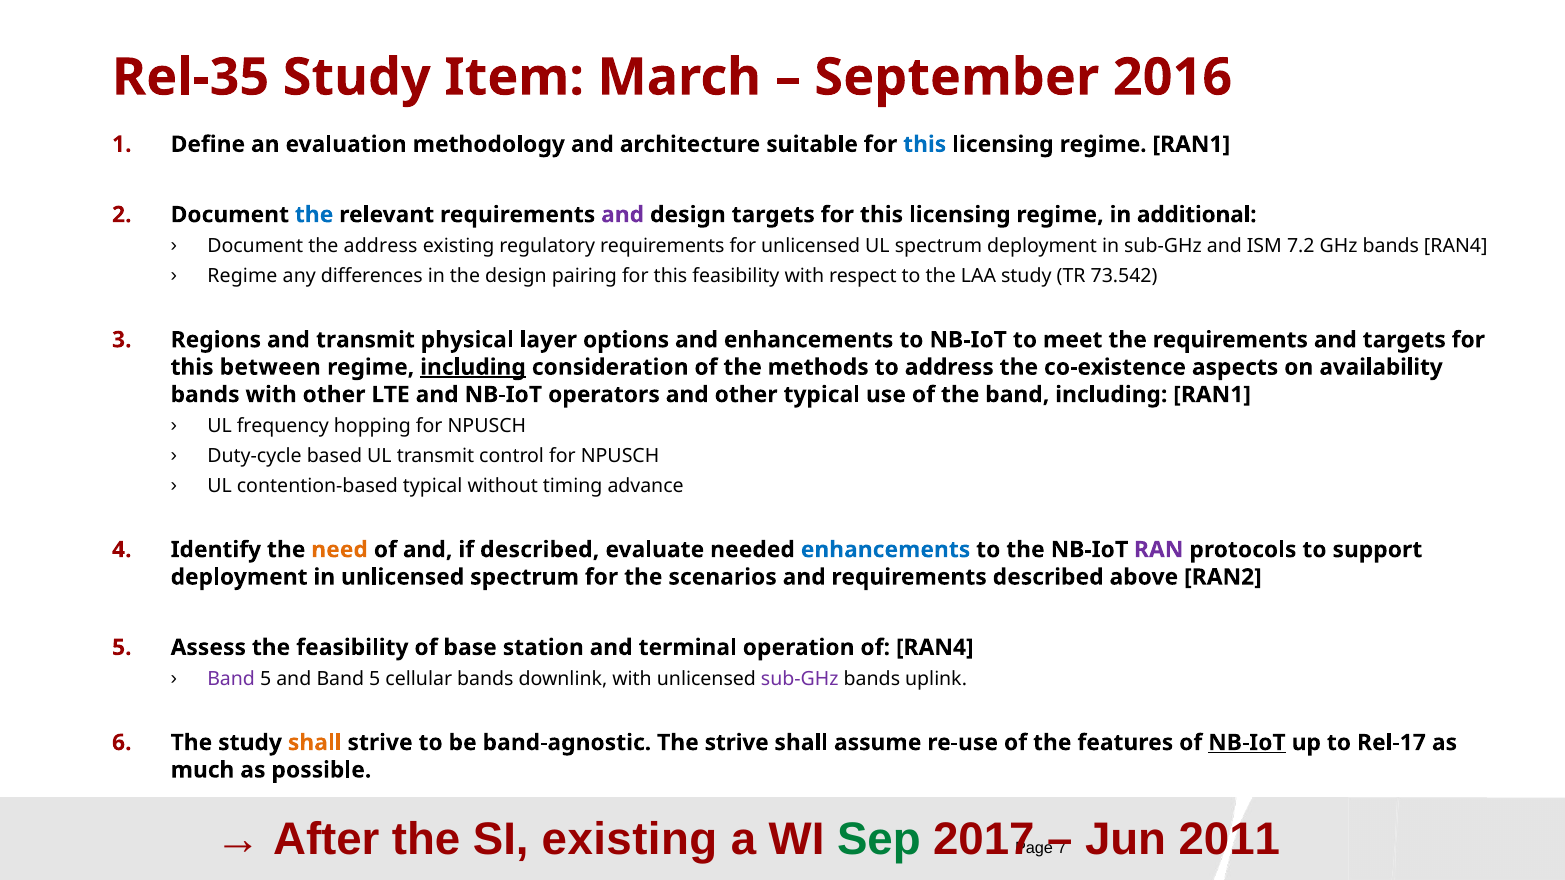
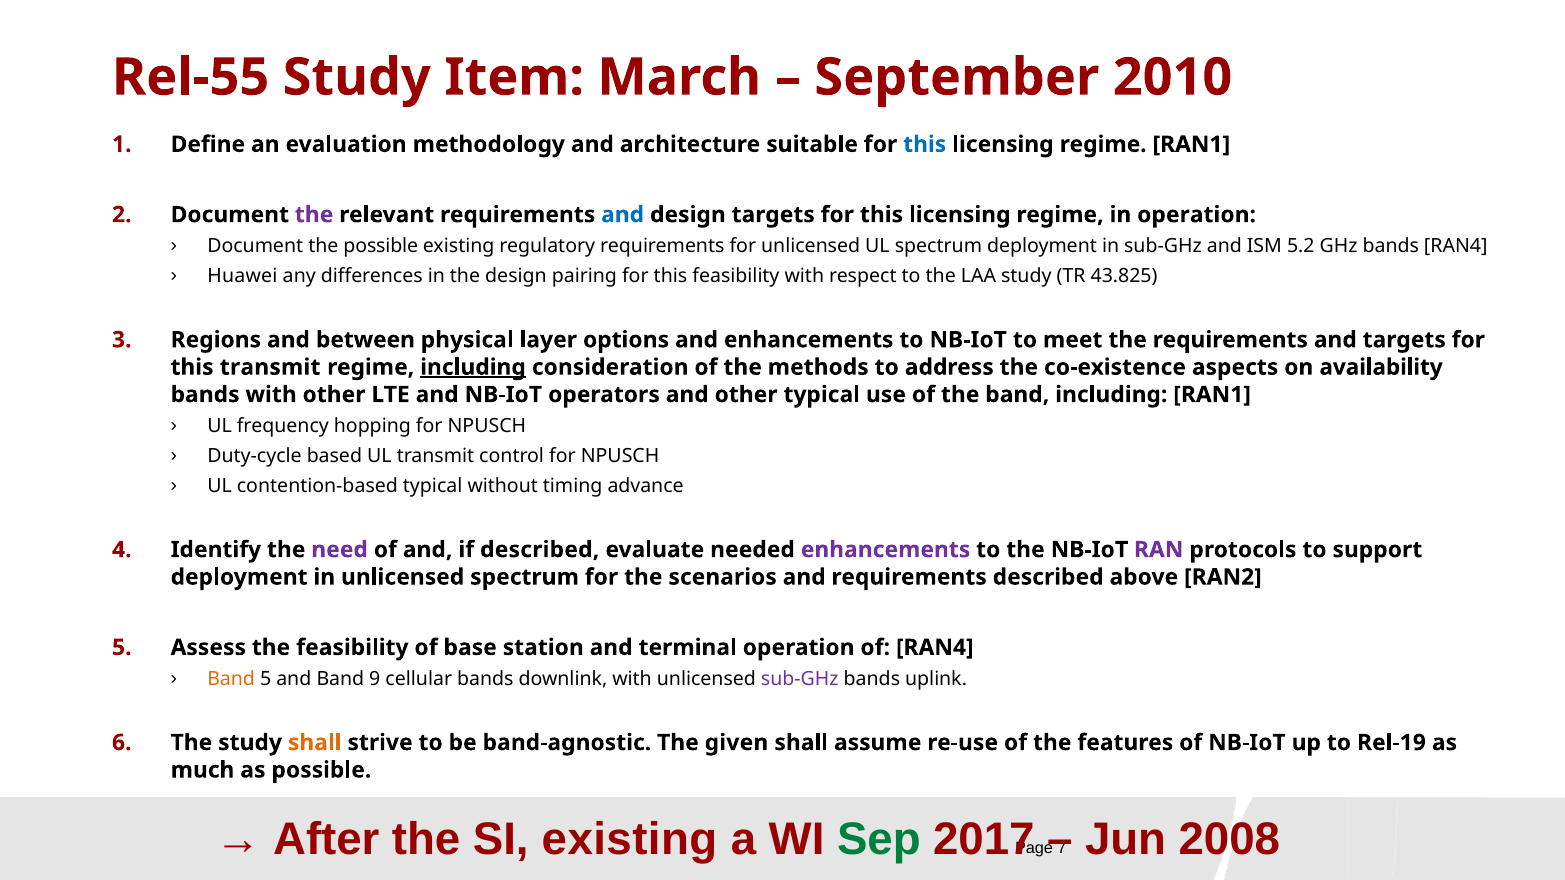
Rel-35: Rel-35 -> Rel-55 (191, 77)
2016: 2016 -> 2010 (1173, 77)
the colour: blue -> purple (314, 215)
and colour: purple -> blue (623, 215)
in additional: additional -> operation (1197, 215)
the address: address -> possible (381, 246)
7.2: 7.2 -> 5.2 (1301, 246)
Regime: Regime -> Huawei (242, 276)
73.542: 73.542 -> 43.825 (1124, 276)
and transmit: transmit -> between (365, 340)
this between: between -> transmit (270, 367)
need colour: orange -> purple (340, 550)
enhancements colour: blue -> purple (886, 550)
Band colour: purple -> orange (231, 679)
and Band 5: 5 -> 9 (375, 679)
The strive: strive -> given (736, 743)
NB-IoT underline: present -> none (1247, 743)
Rel-17: Rel-17 -> Rel-19 (1391, 743)
2011: 2011 -> 2008 (1229, 840)
